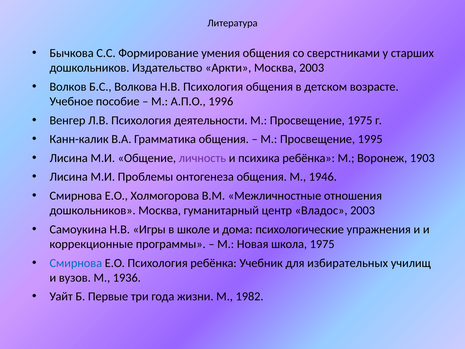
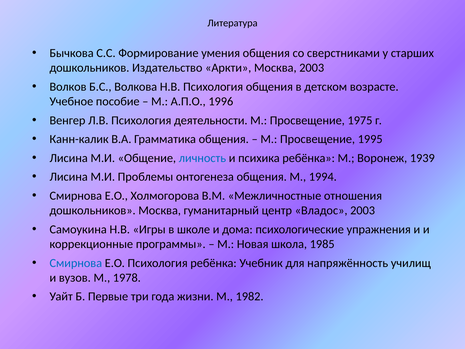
личность colour: purple -> blue (202, 158)
1903: 1903 -> 1939 (422, 158)
1946: 1946 -> 1994 (323, 177)
школа 1975: 1975 -> 1985 (322, 244)
избирательных: избирательных -> напряжённость (348, 263)
1936: 1936 -> 1978 (127, 278)
